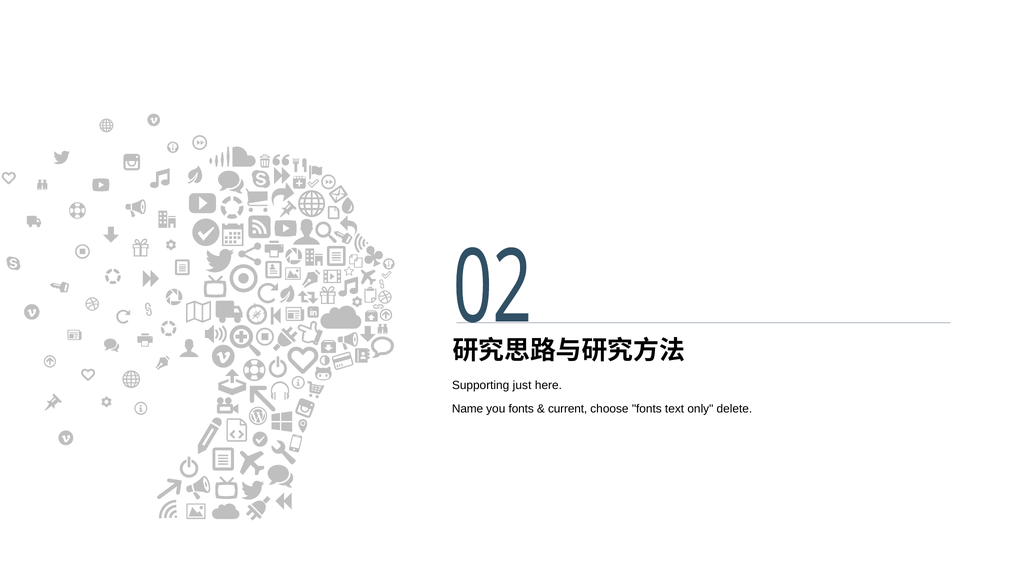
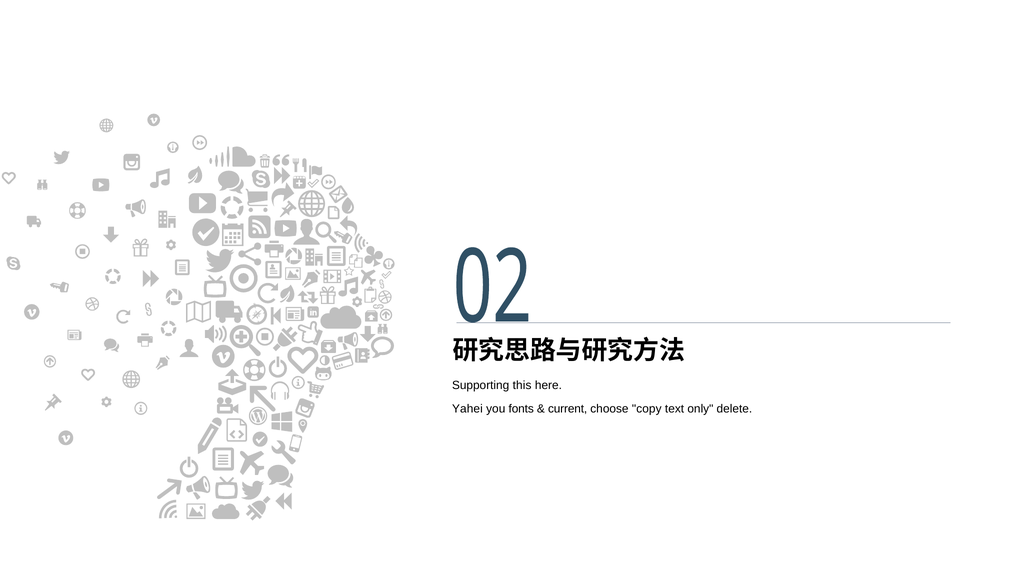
just: just -> this (522, 385)
Name: Name -> Yahei (467, 409)
choose fonts: fonts -> copy (647, 409)
